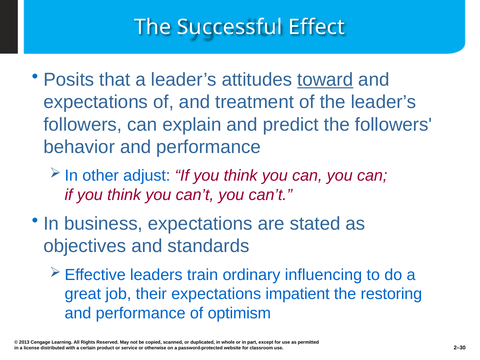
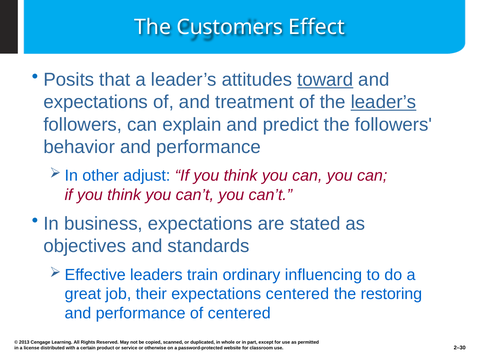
Successful: Successful -> Customers (230, 27)
leader’s underline: none -> present (384, 102)
expectations impatient: impatient -> centered (297, 294)
of optimism: optimism -> centered (239, 313)
